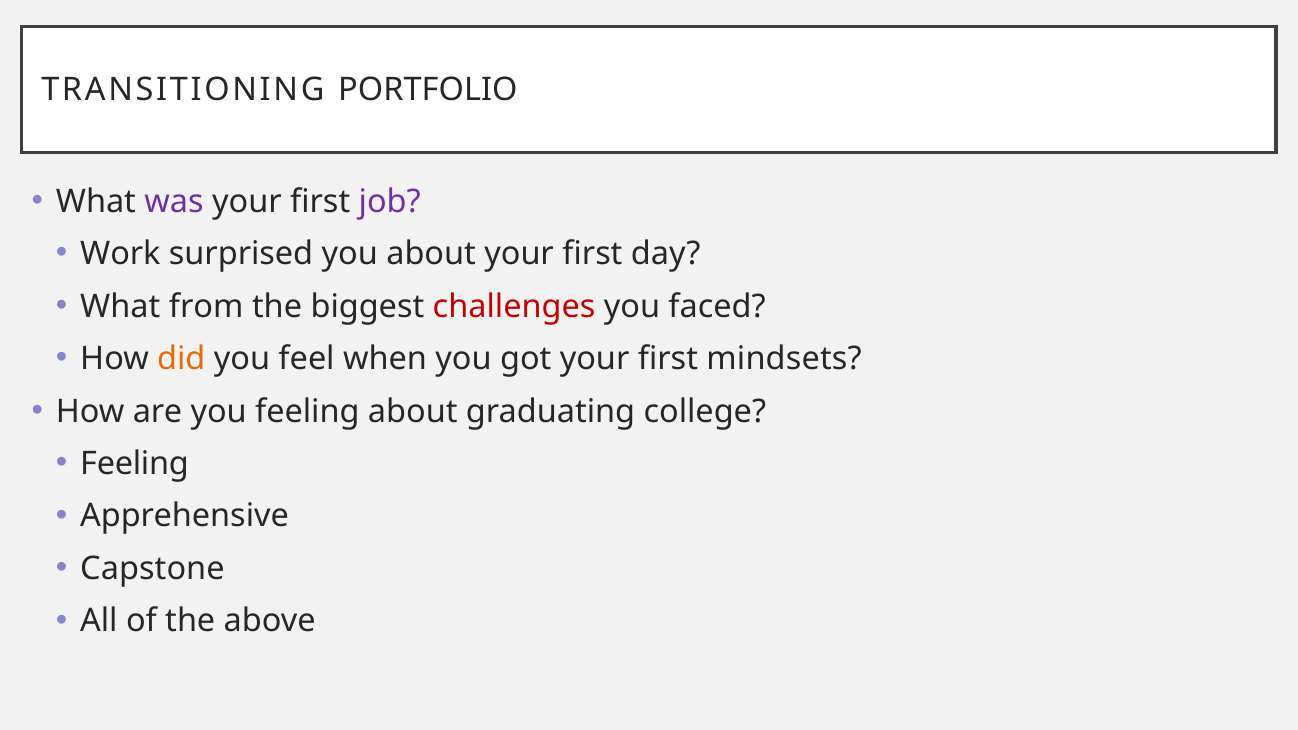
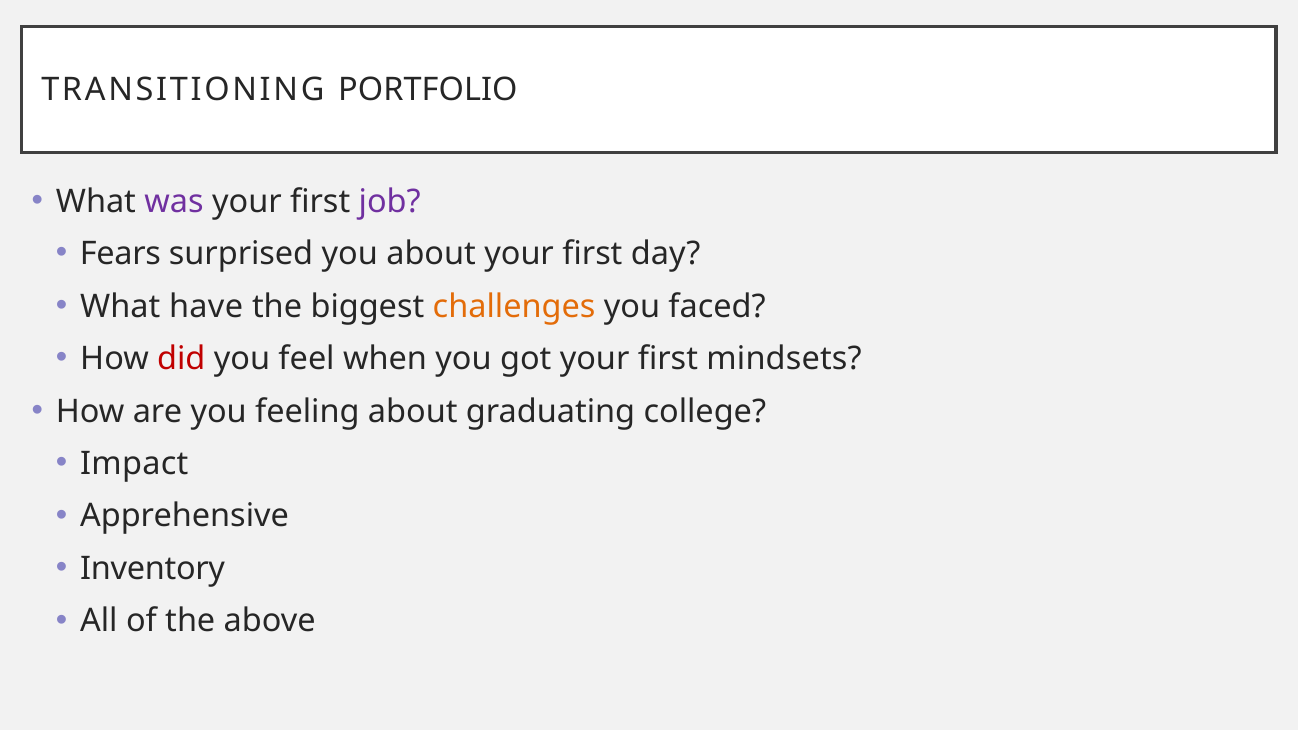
Work: Work -> Fears (120, 254)
from: from -> have (206, 306)
challenges colour: red -> orange (514, 306)
did colour: orange -> red (181, 359)
Feeling: Feeling -> Impact (134, 464)
Capstone: Capstone -> Inventory (153, 569)
